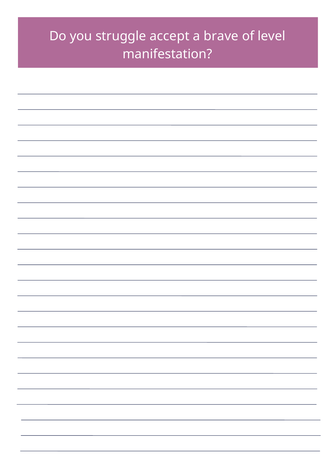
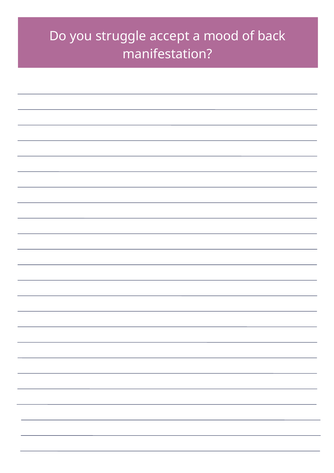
brave: brave -> mood (221, 36)
level: level -> back (272, 36)
